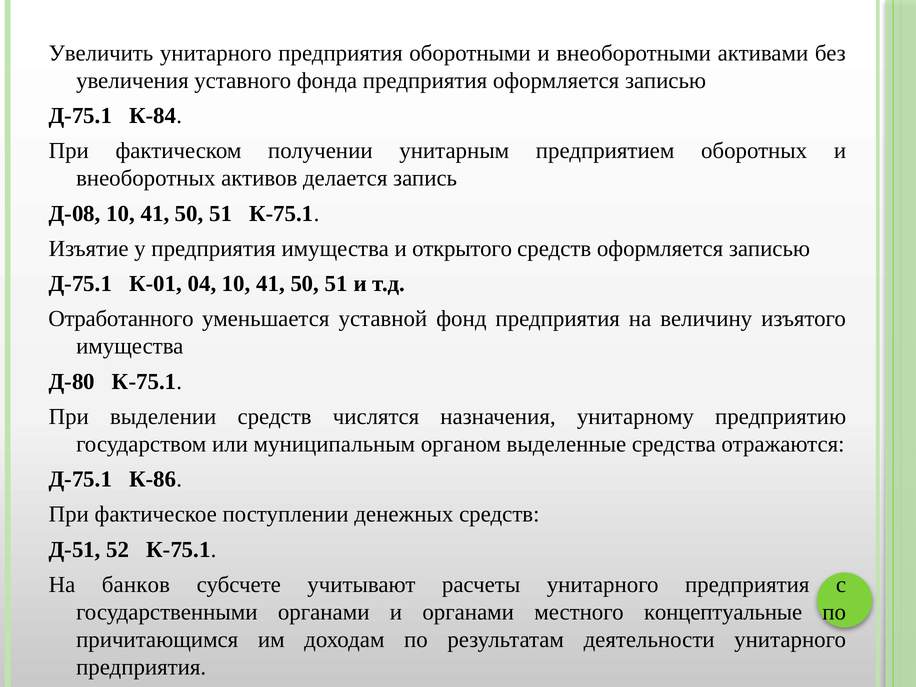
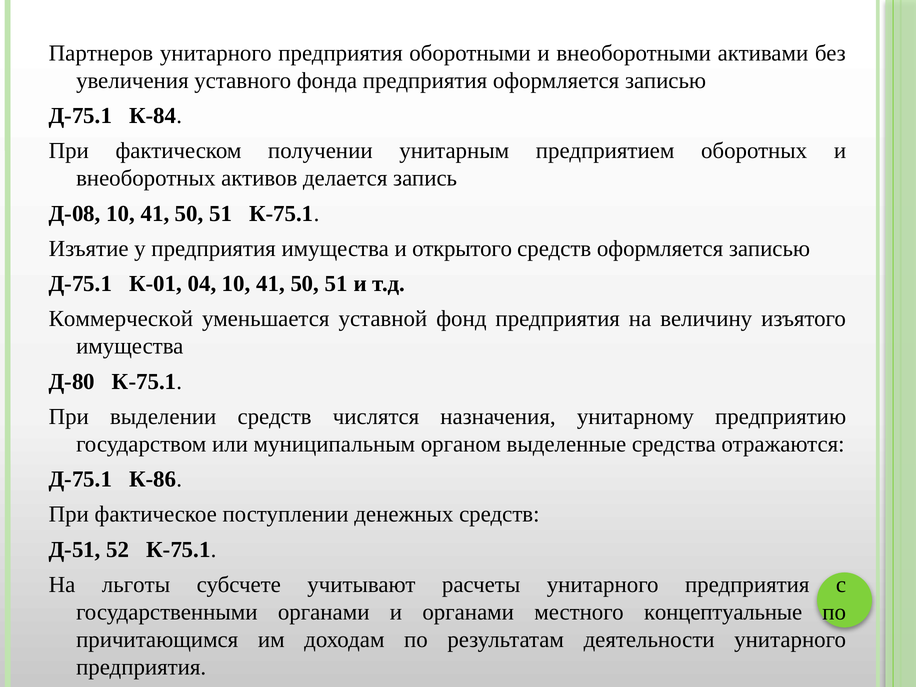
Увеличить: Увеличить -> Партнеров (101, 53)
Отработанного: Отработанного -> Коммерческой (121, 319)
банков: банков -> льготы (136, 585)
